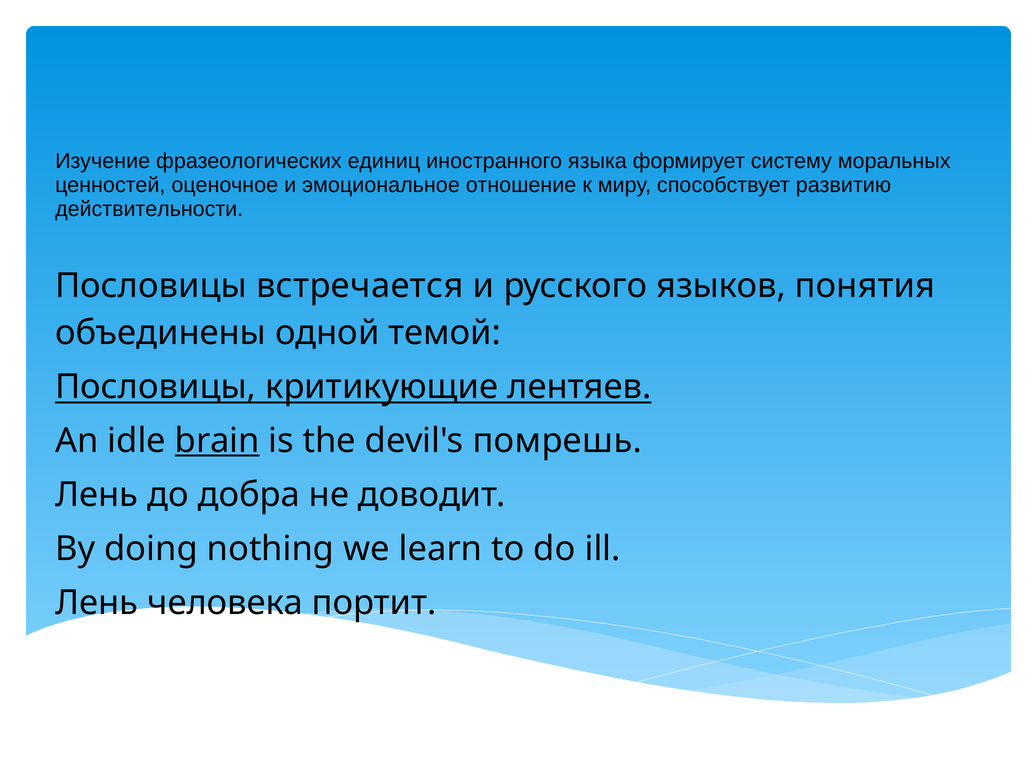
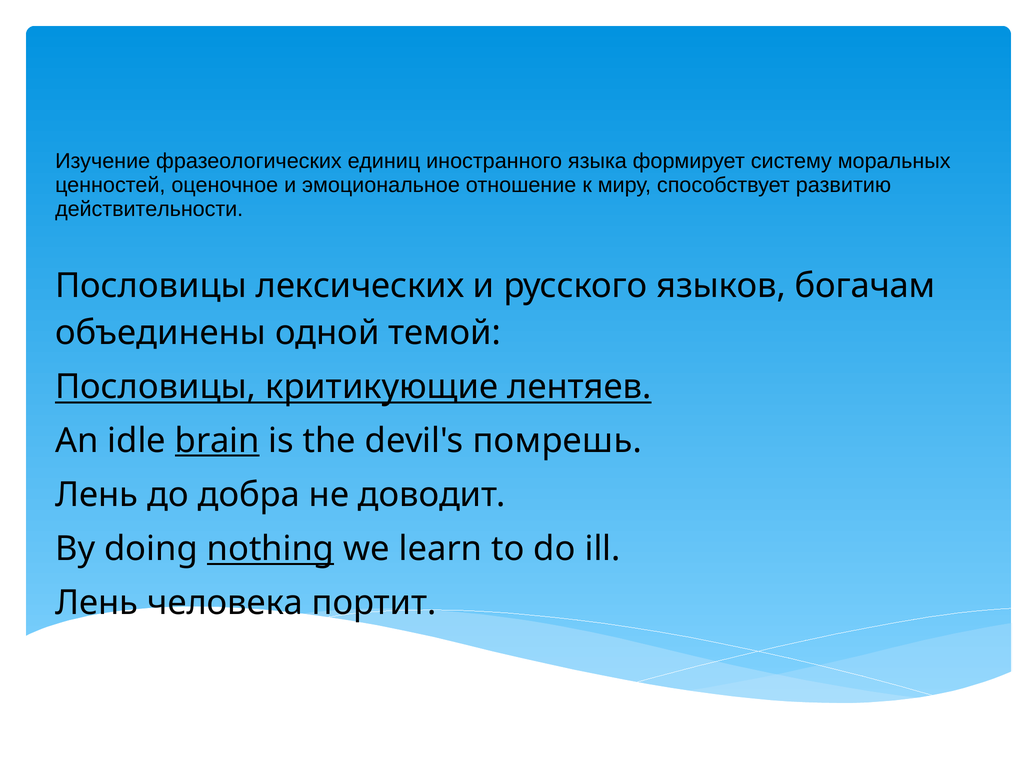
встречается: встречается -> лексических (360, 286)
понятия: понятия -> богачам (865, 286)
nothing underline: none -> present (271, 549)
